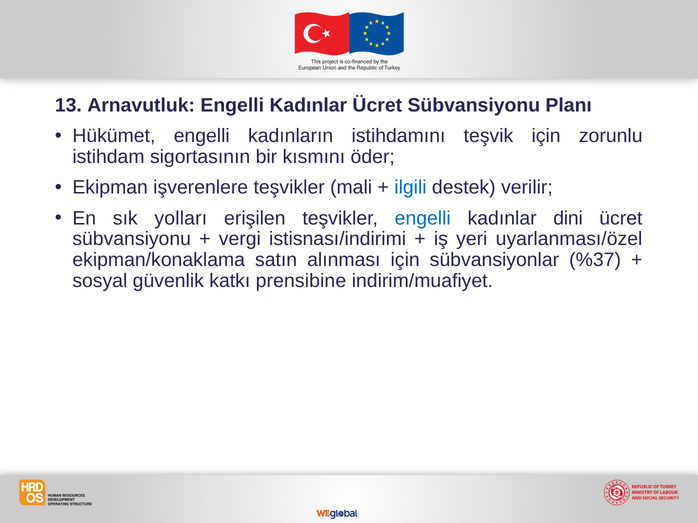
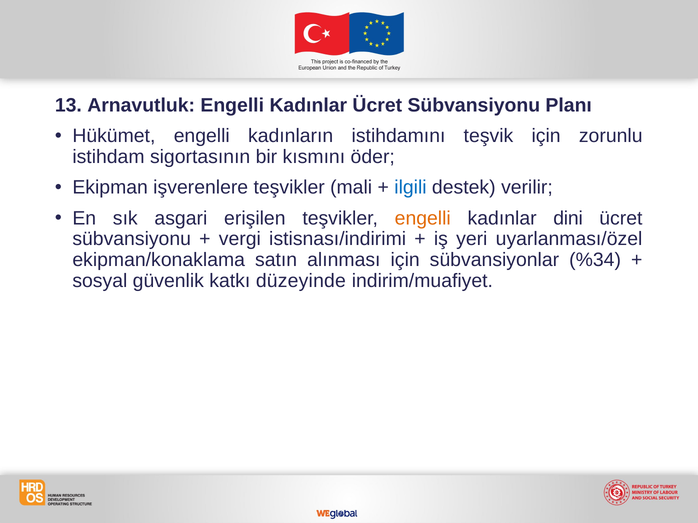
yolları: yolları -> asgari (181, 218)
engelli colour: blue -> orange (423, 218)
%37: %37 -> %34 (595, 260)
prensibine: prensibine -> düzeyinde (301, 281)
